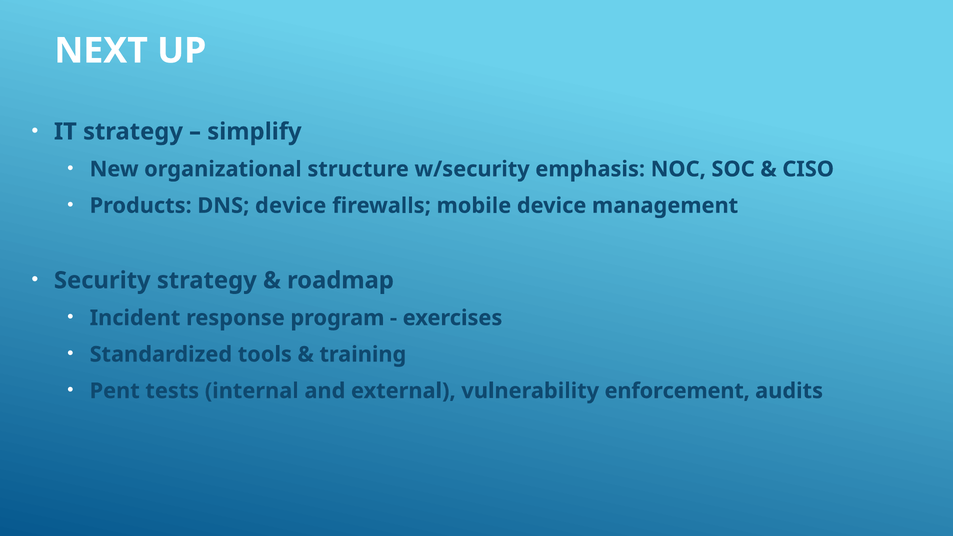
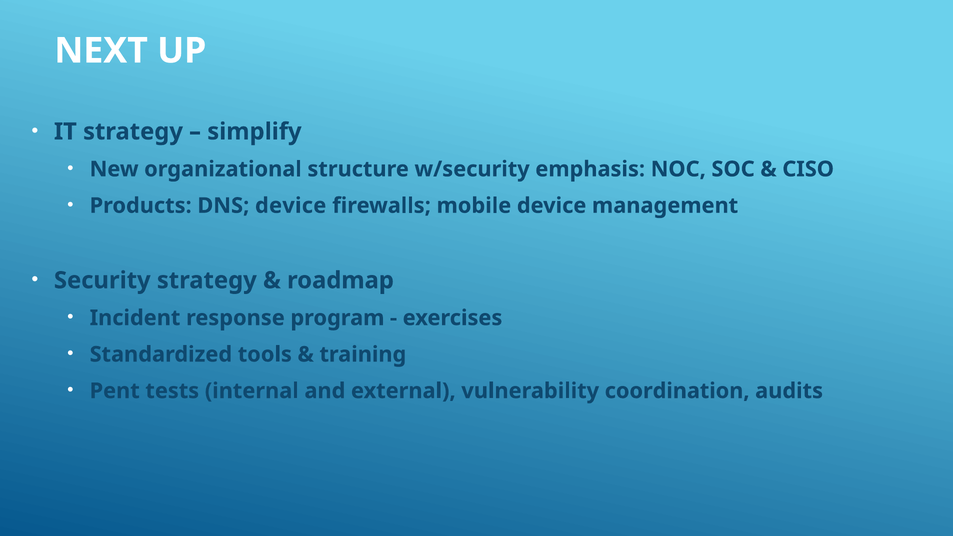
enforcement: enforcement -> coordination (677, 391)
